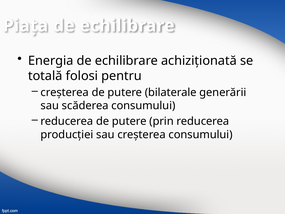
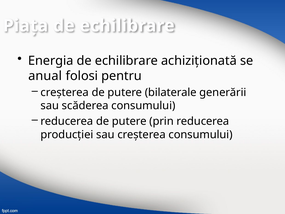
totală: totală -> anual (45, 76)
